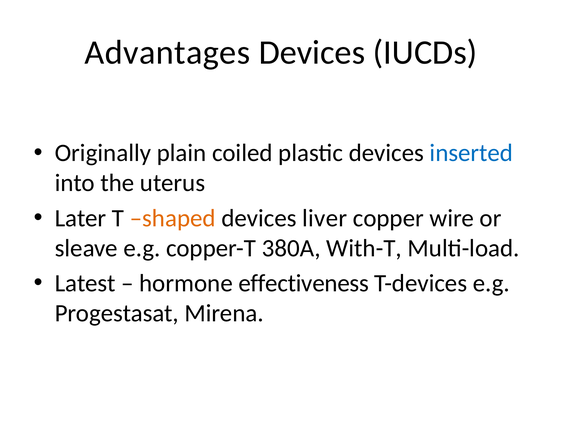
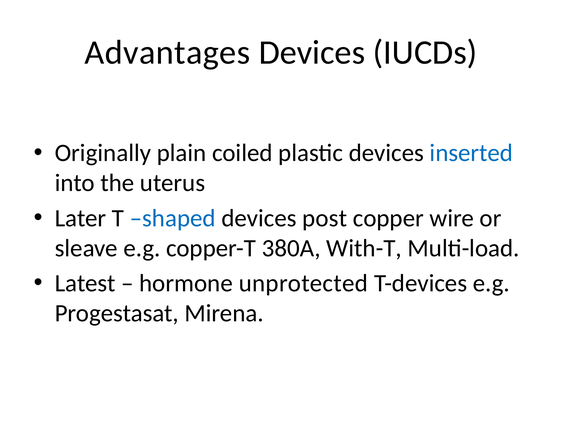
shaped colour: orange -> blue (173, 218)
liver: liver -> post (325, 218)
effectiveness: effectiveness -> unprotected (303, 283)
